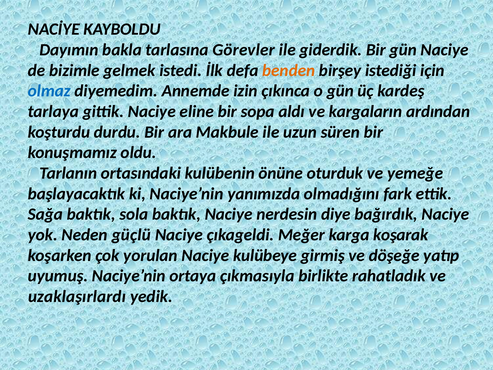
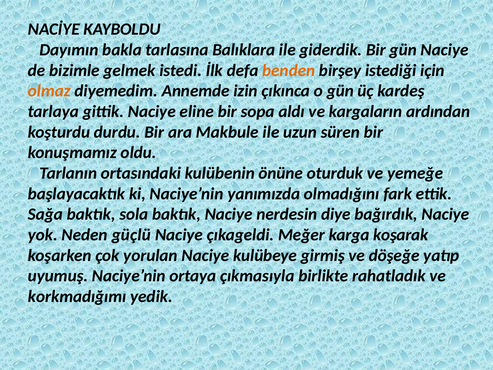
Görevler: Görevler -> Balıklara (244, 50)
olmaz colour: blue -> orange (49, 91)
uzaklaşırlardı: uzaklaşırlardı -> korkmadığımı (77, 296)
